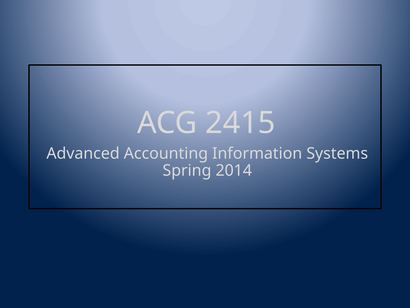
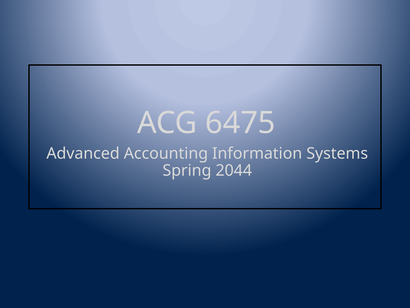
2415: 2415 -> 6475 (240, 123)
2014: 2014 -> 2044 (234, 170)
